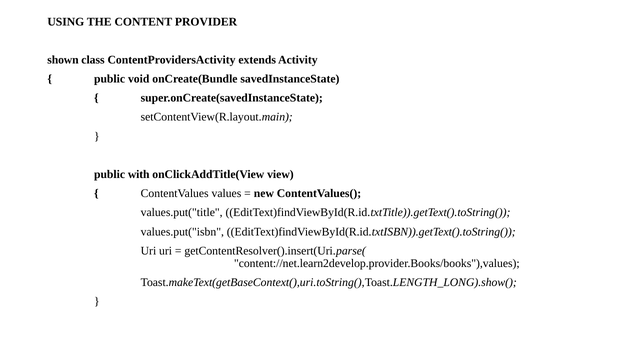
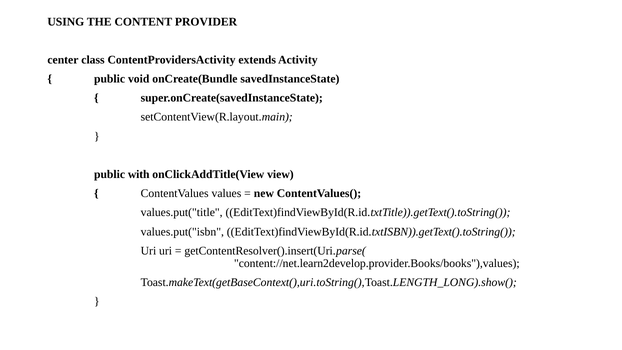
shown: shown -> center (63, 60)
